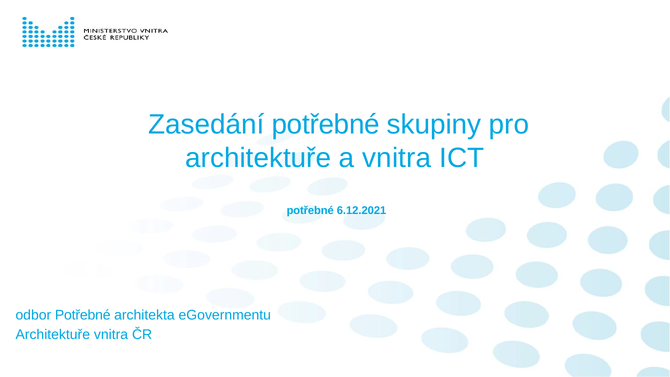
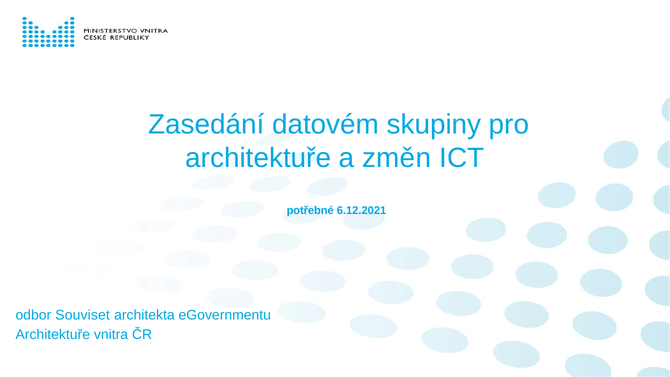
Zasedání potřebné: potřebné -> datovém (326, 124)
a vnitra: vnitra -> změn (397, 158)
odbor Potřebné: Potřebné -> Souviset (83, 315)
